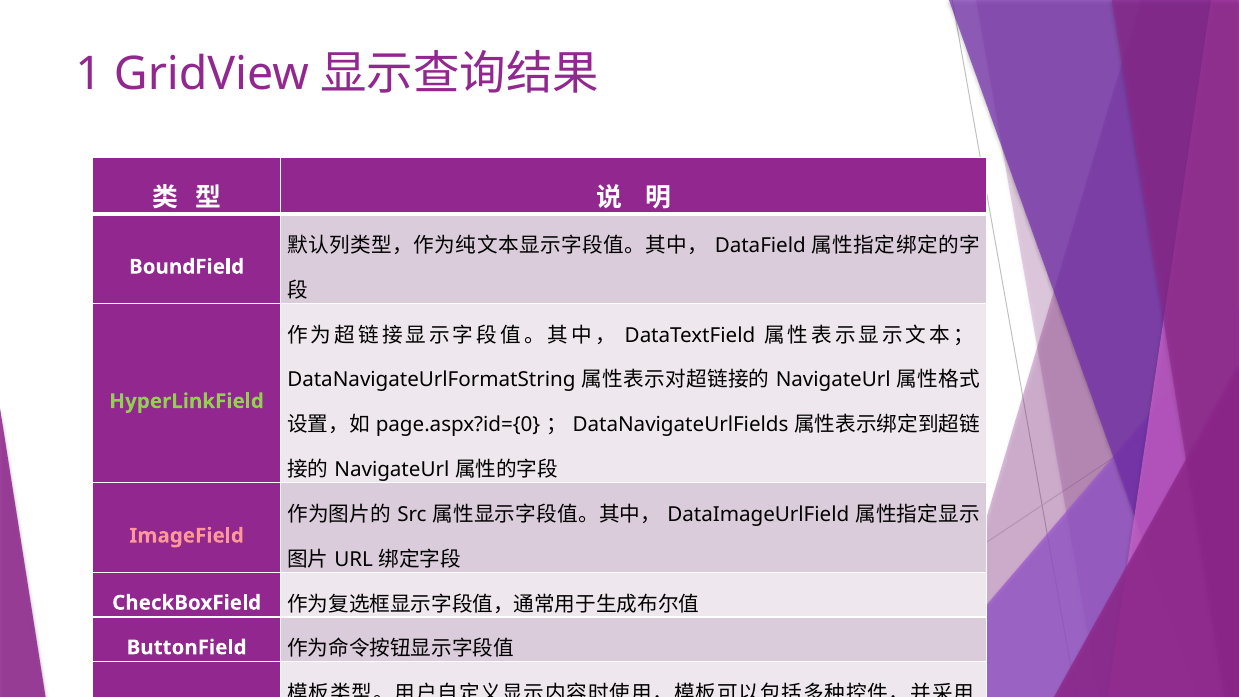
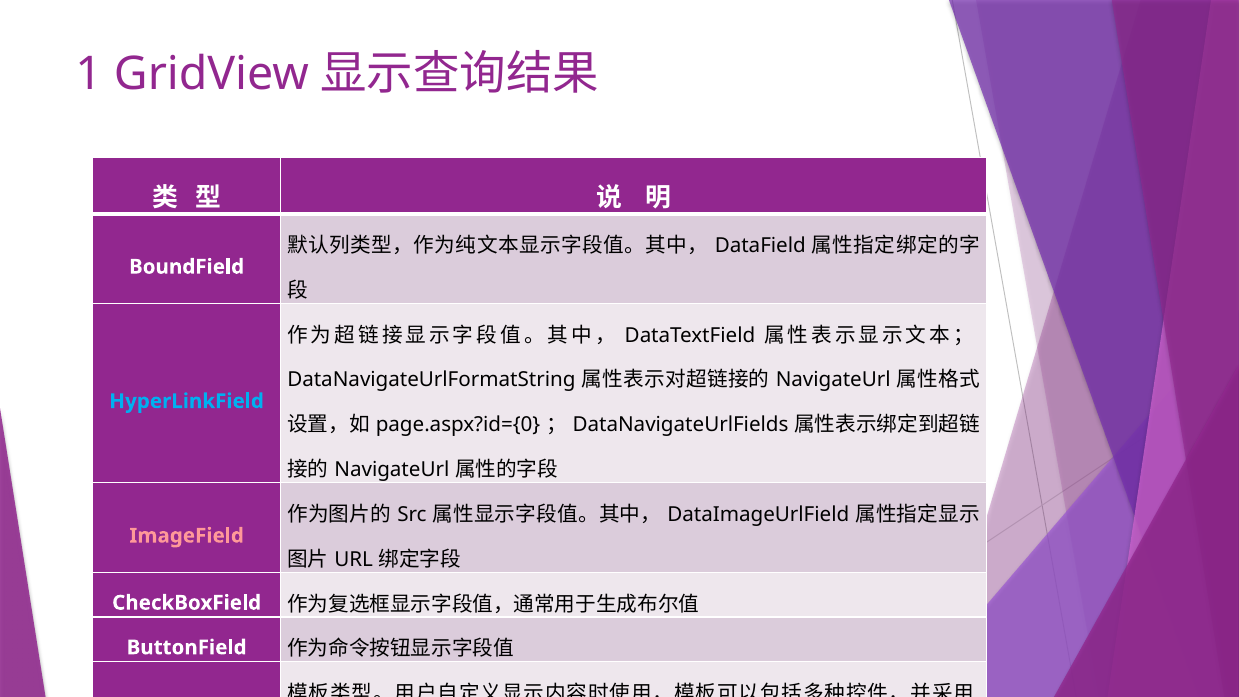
HyperLinkField colour: light green -> light blue (187, 401)
